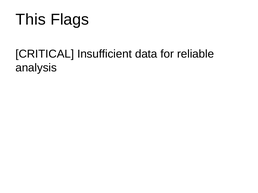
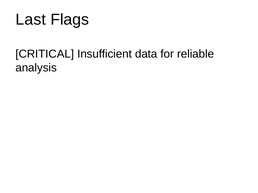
This: This -> Last (31, 20)
